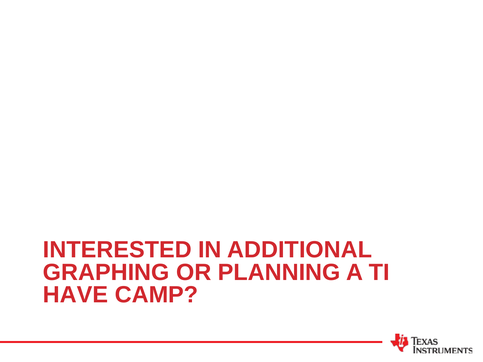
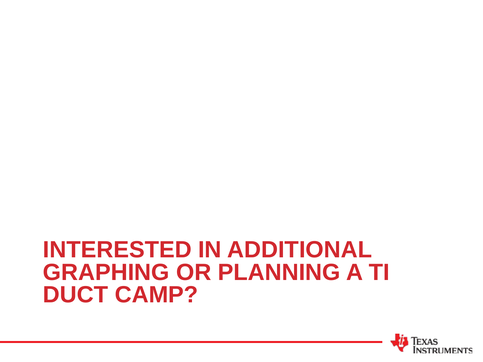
HAVE: HAVE -> DUCT (76, 295)
